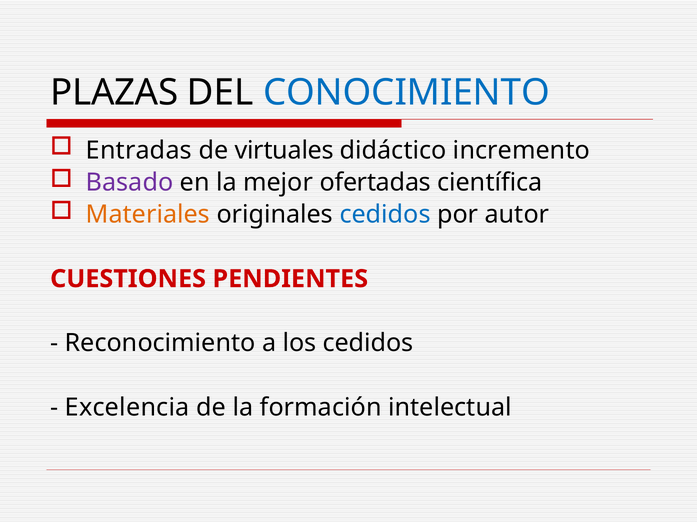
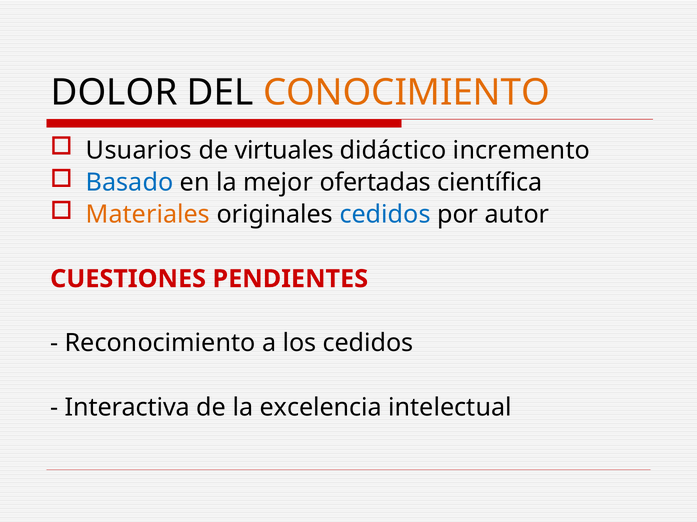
PLAZAS: PLAZAS -> DOLOR (114, 93)
CONOCIMIENTO colour: blue -> orange (407, 93)
Entradas: Entradas -> Usuarios (139, 150)
Basado colour: purple -> blue (130, 183)
Excelencia: Excelencia -> Interactiva (127, 408)
formación: formación -> excelencia (321, 408)
